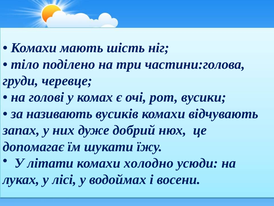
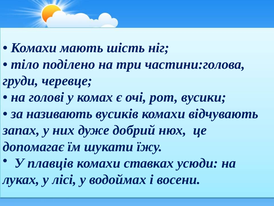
літати: літати -> плавців (50, 163)
холодно: холодно -> ставках (149, 163)
